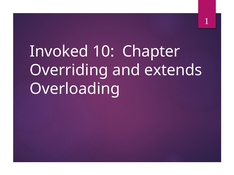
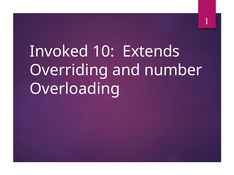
Chapter: Chapter -> Extends (151, 52)
extends: extends -> number (173, 70)
